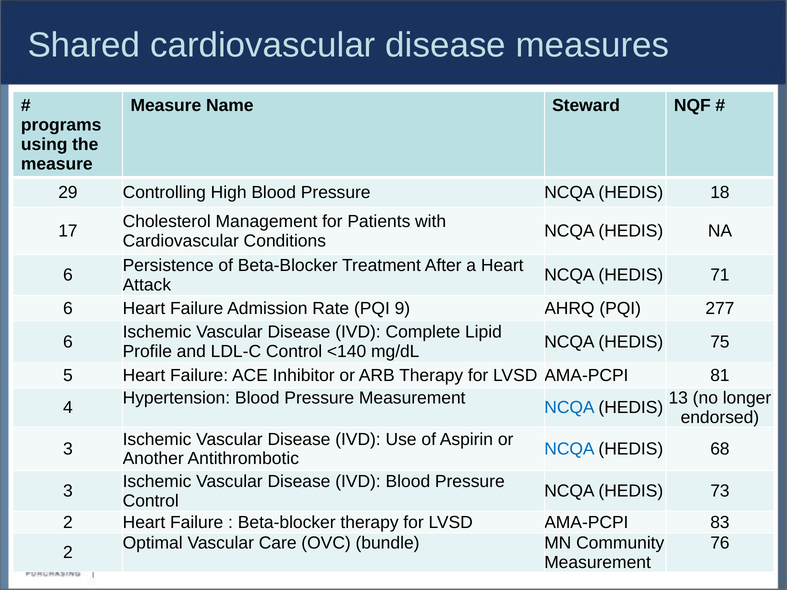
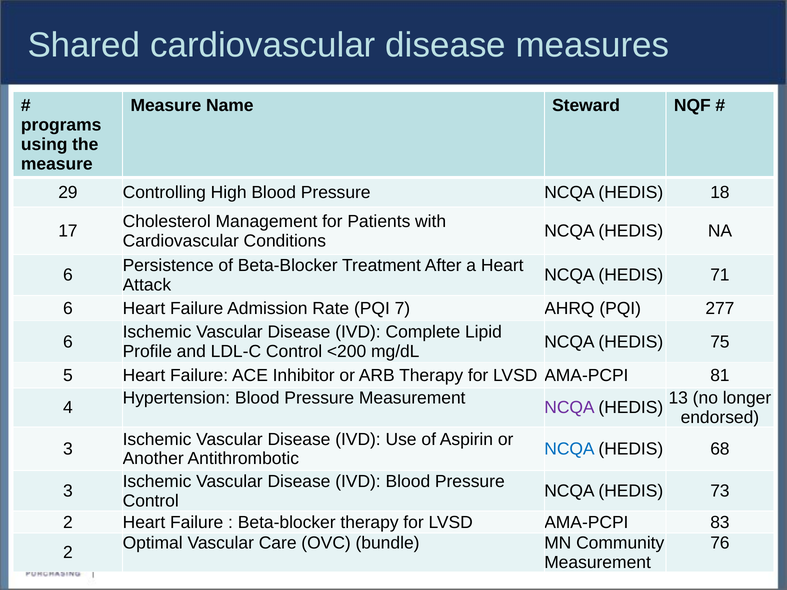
9: 9 -> 7 (402, 308)
<140: <140 -> <200 (347, 352)
NCQA colour: blue -> purple (569, 408)
